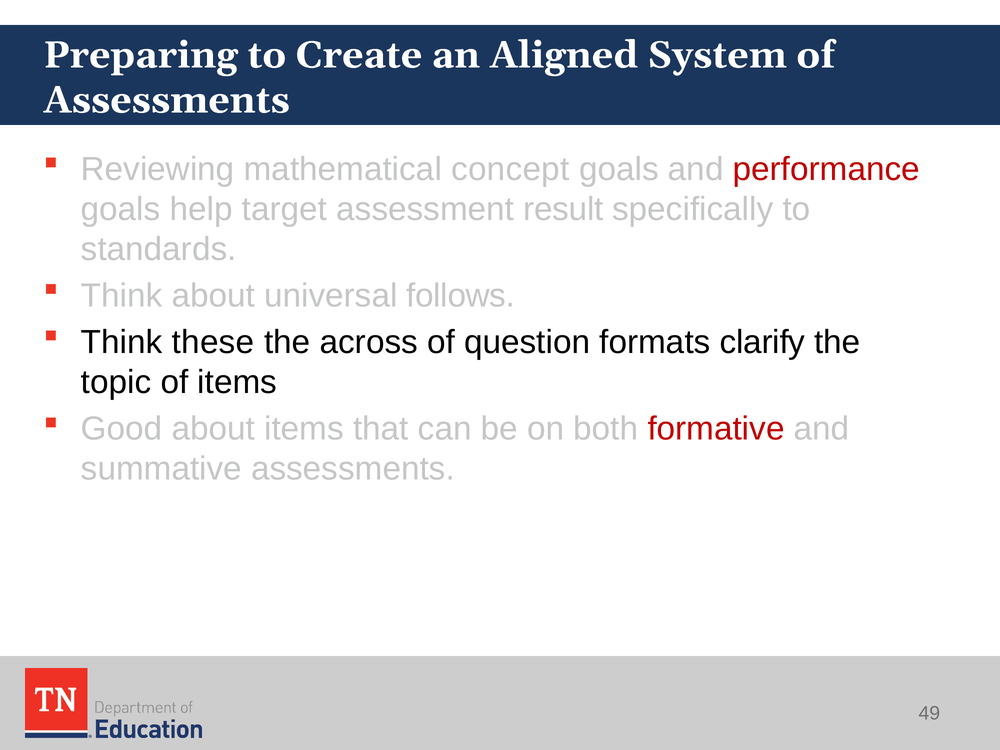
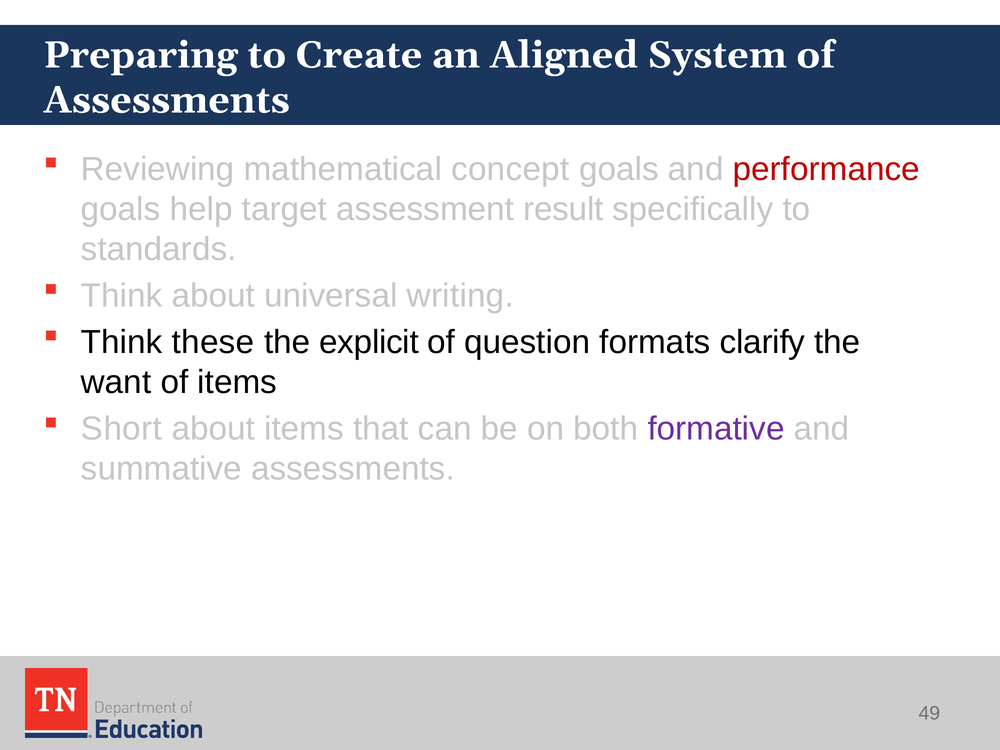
follows: follows -> writing (460, 296)
across: across -> explicit (369, 342)
topic: topic -> want (116, 382)
Good: Good -> Short (121, 429)
formative colour: red -> purple (716, 429)
